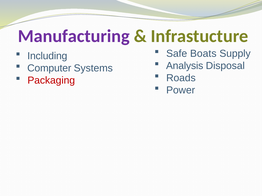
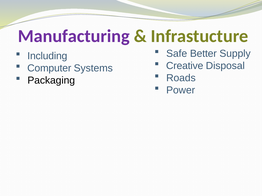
Boats: Boats -> Better (203, 54)
Analysis: Analysis -> Creative (185, 66)
Packaging colour: red -> black (51, 81)
